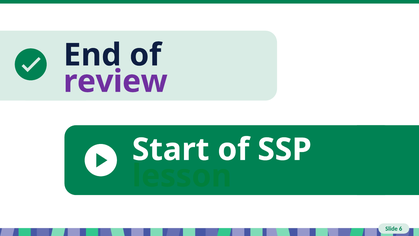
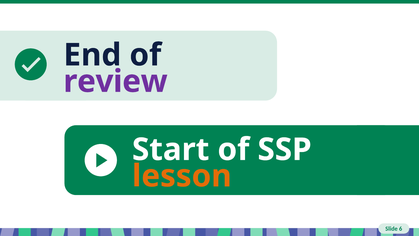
lesson colour: green -> orange (182, 176)
